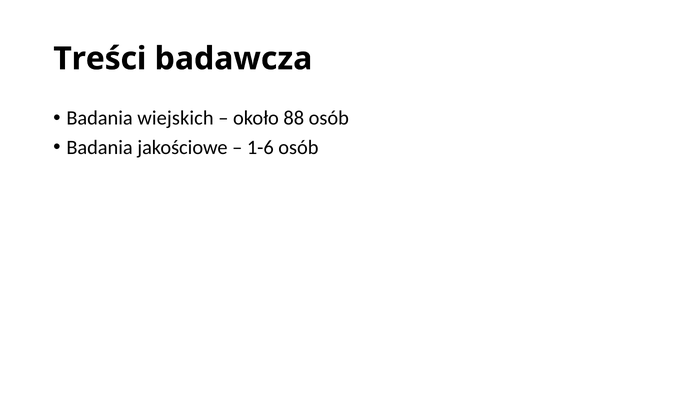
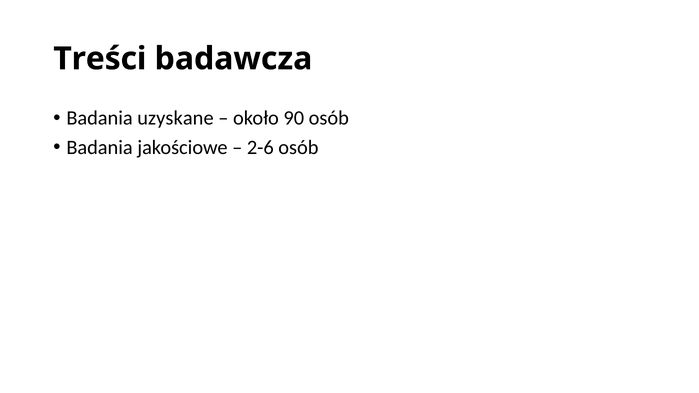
wiejskich: wiejskich -> uzyskane (175, 118)
88: 88 -> 90 (294, 118)
1-6: 1-6 -> 2-6 (260, 147)
